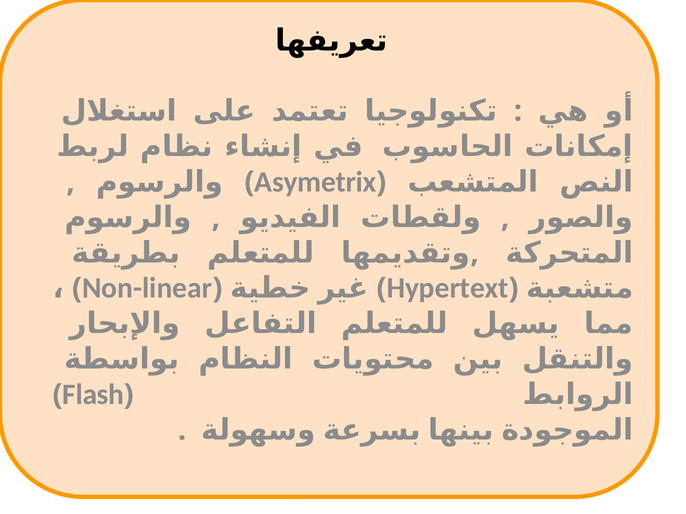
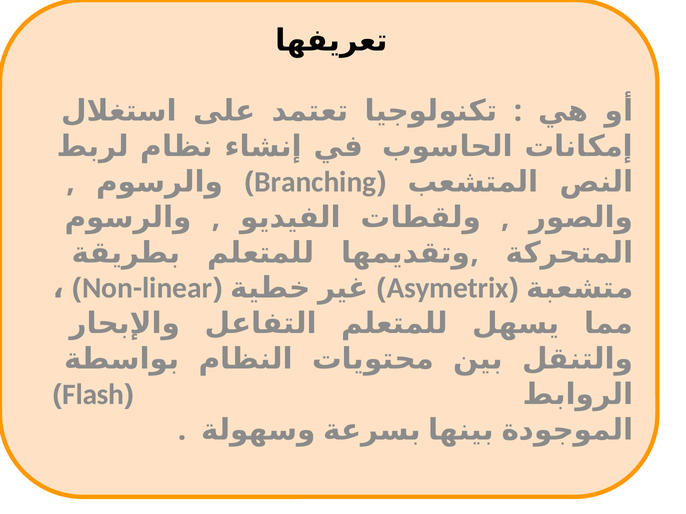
Asymetrix: Asymetrix -> Branching (315, 182)
Hypertext: Hypertext -> Asymetrix (448, 288)
